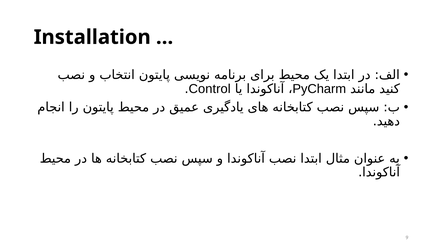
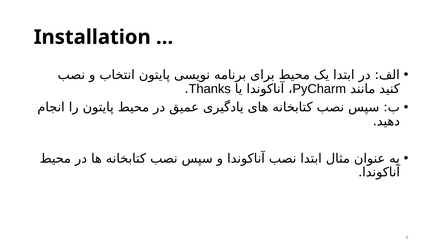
Control: Control -> Thanks (210, 89)
